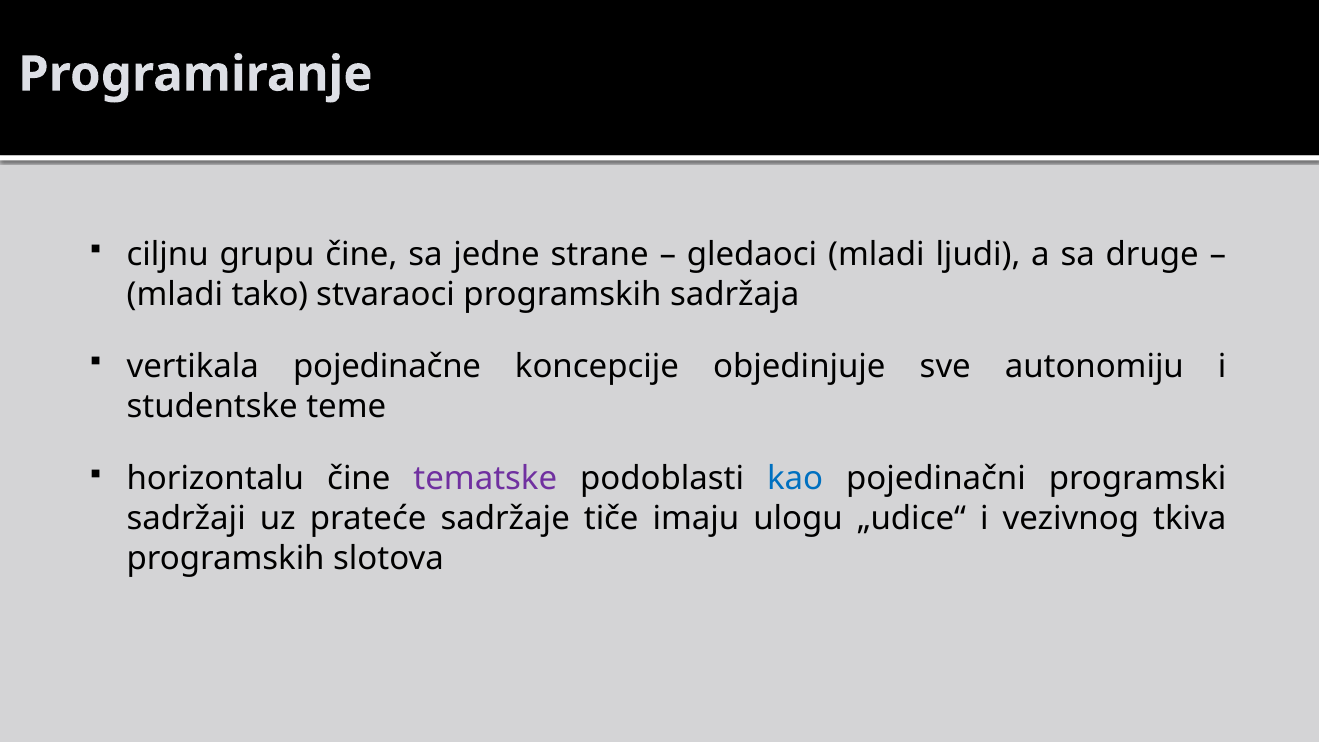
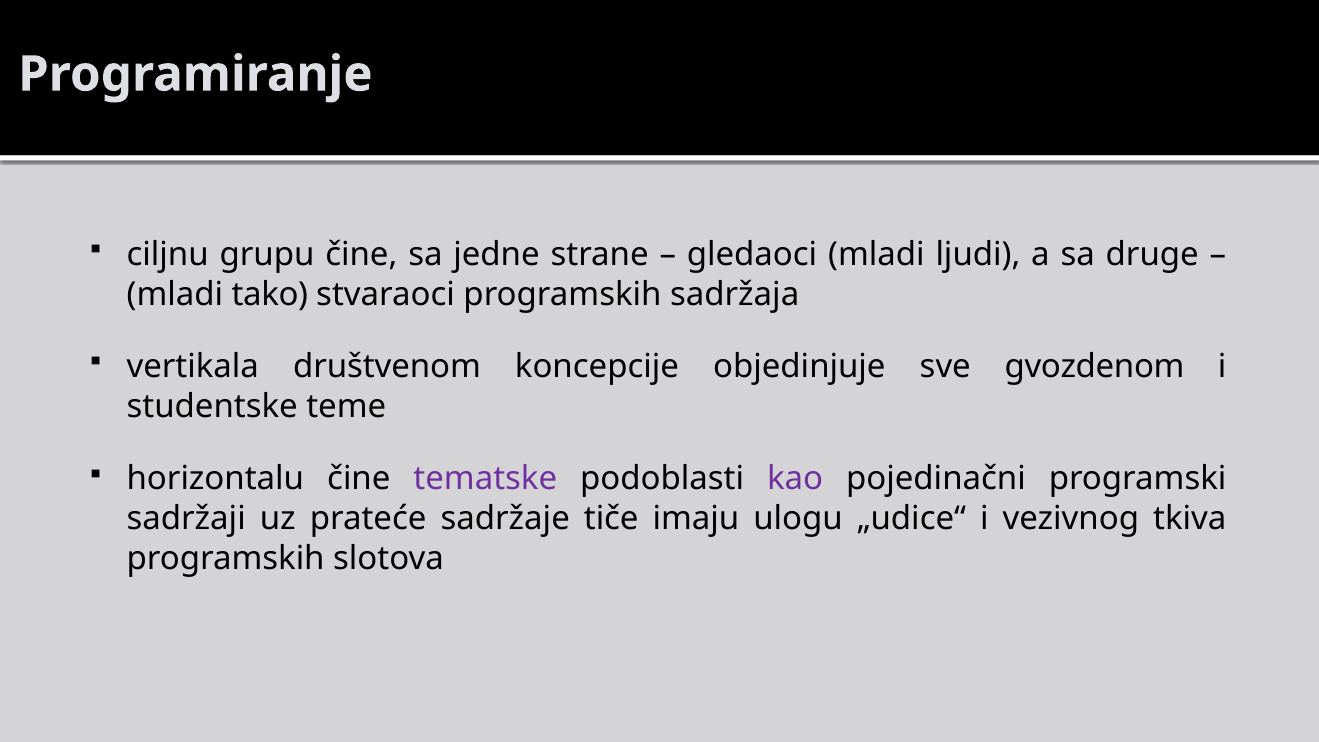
pojedinačne: pojedinačne -> društvenom (387, 367)
autonomiju: autonomiju -> gvozdenom (1095, 367)
kao colour: blue -> purple (795, 479)
